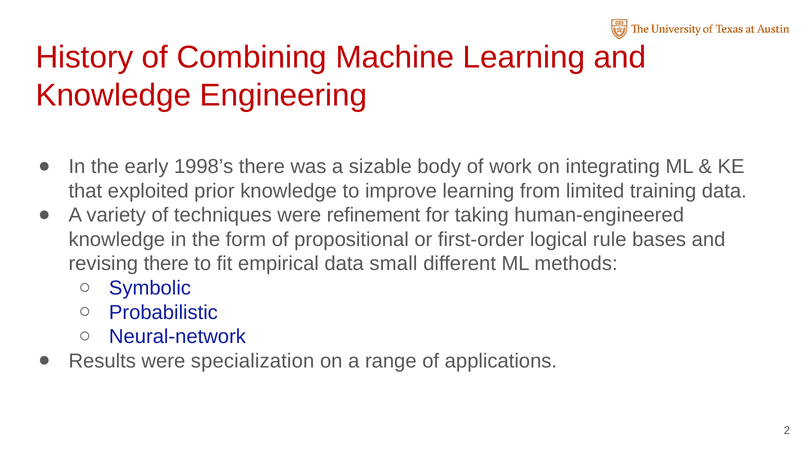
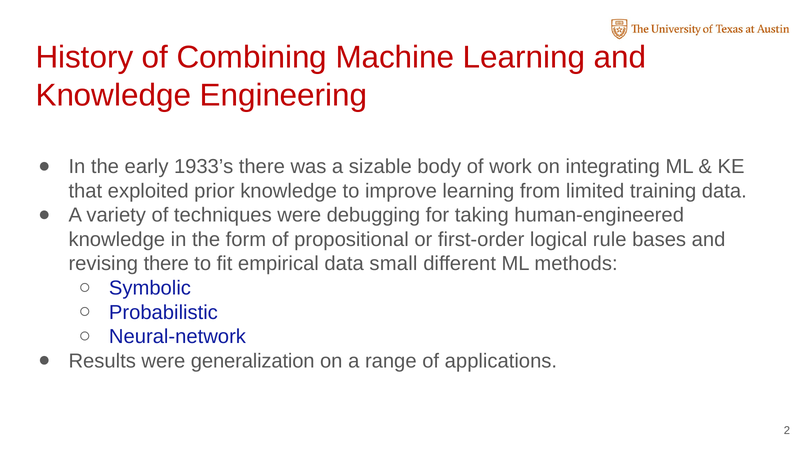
1998’s: 1998’s -> 1933’s (204, 167)
refinement: refinement -> debugging (373, 215)
specialization: specialization -> generalization (253, 361)
